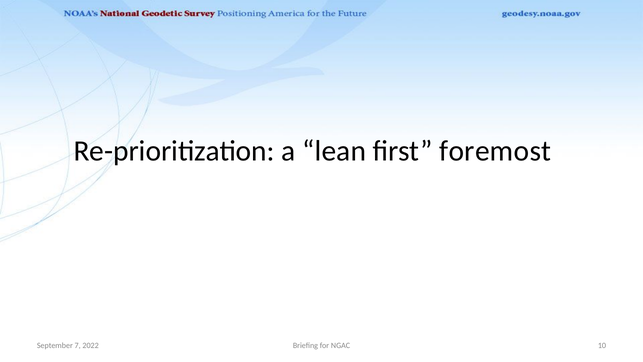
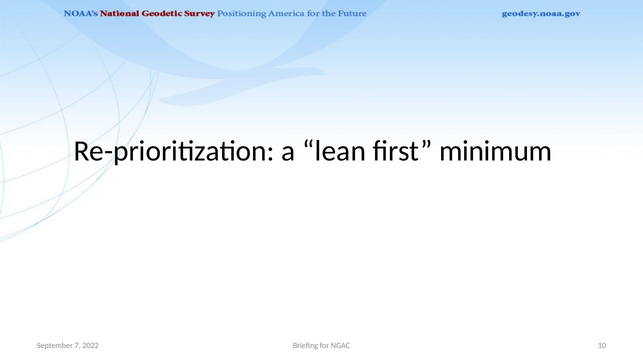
foremost: foremost -> minimum (496, 151)
